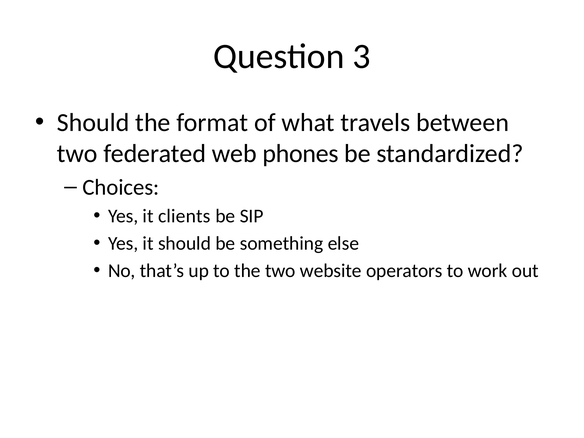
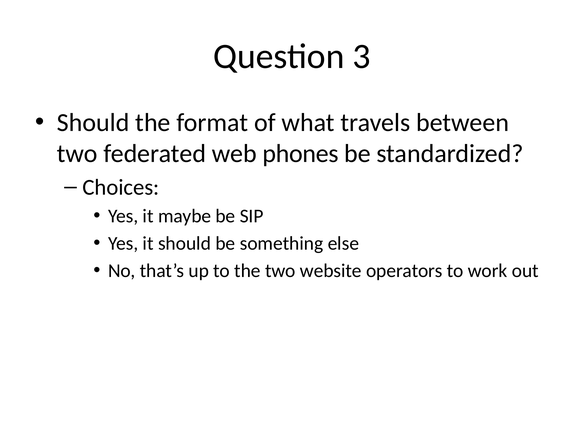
clients: clients -> maybe (185, 216)
